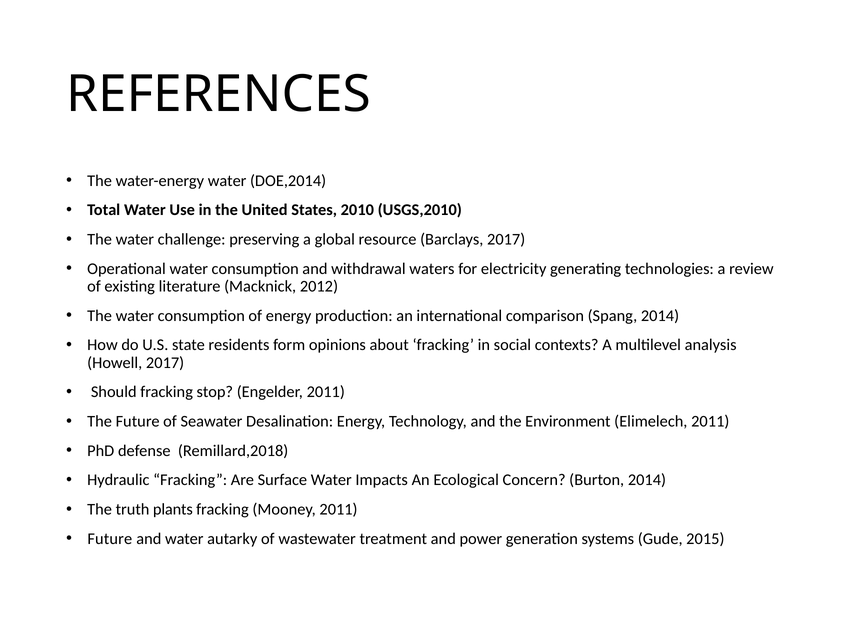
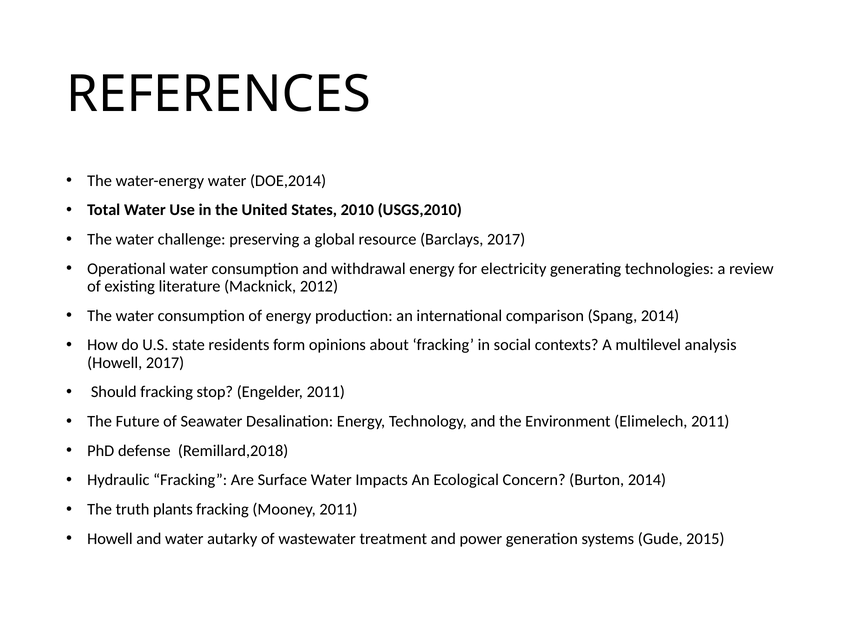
withdrawal waters: waters -> energy (432, 269)
Future: Future -> Howell (110, 539)
